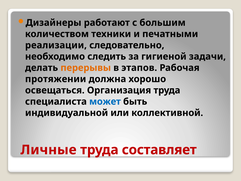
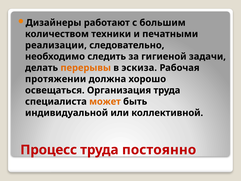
этапов: этапов -> эскиза (139, 68)
может colour: blue -> orange (105, 101)
Личные: Личные -> Процесс (49, 150)
составляет: составляет -> постоянно (159, 150)
